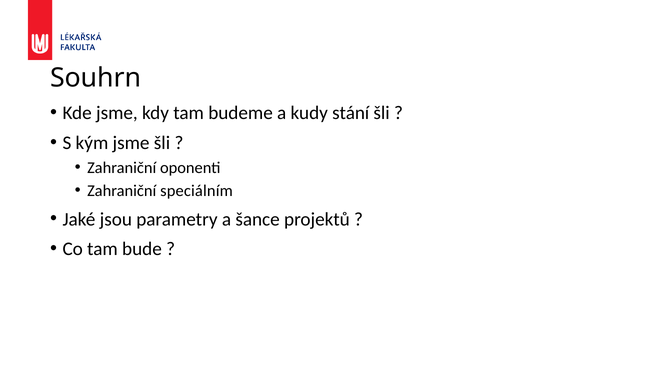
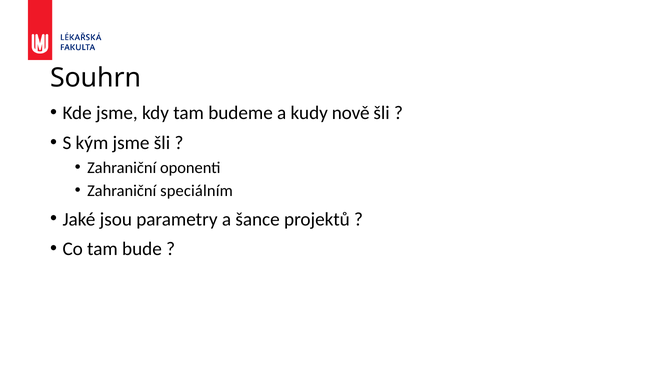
stání: stání -> nově (351, 113)
